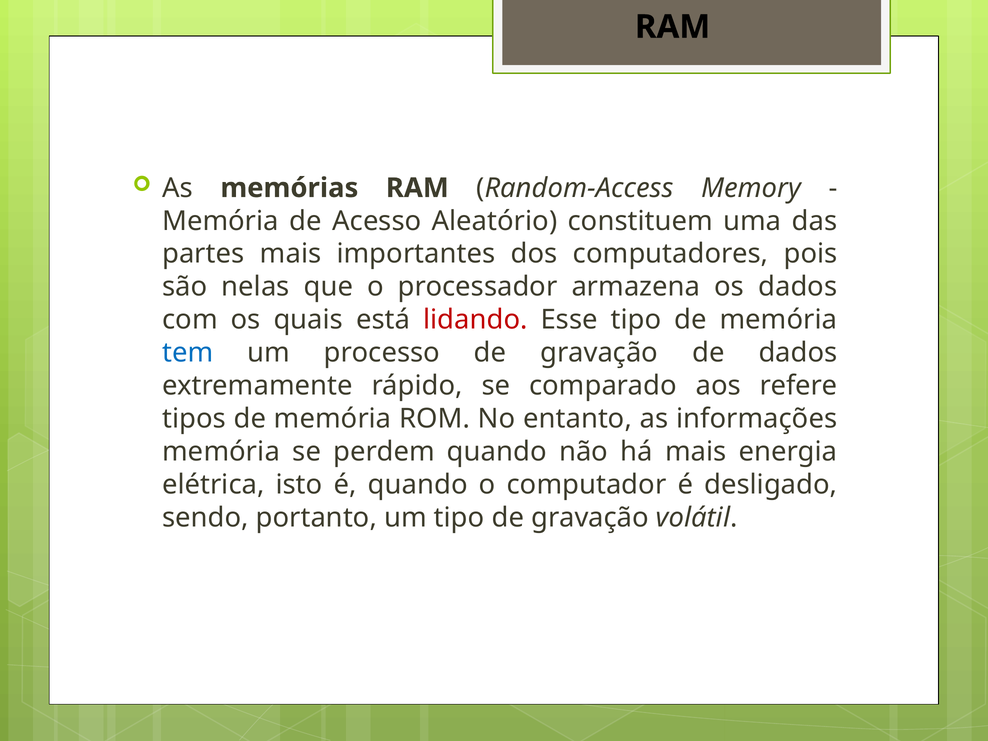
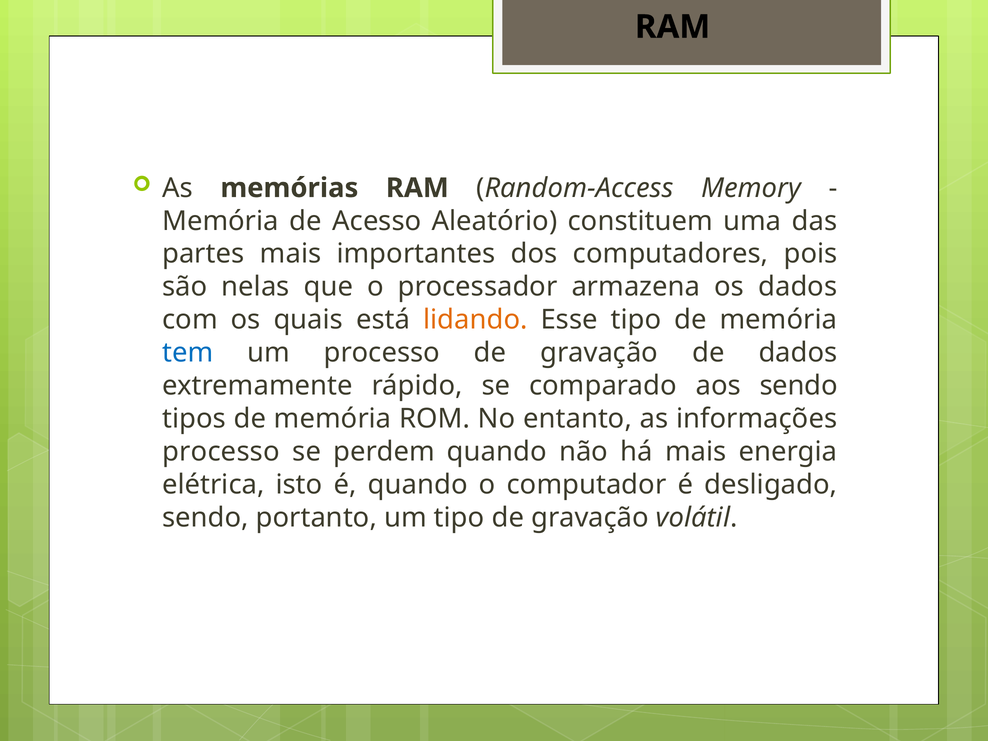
lidando colour: red -> orange (475, 320)
aos refere: refere -> sendo (799, 386)
memória: memória -> processo (221, 452)
